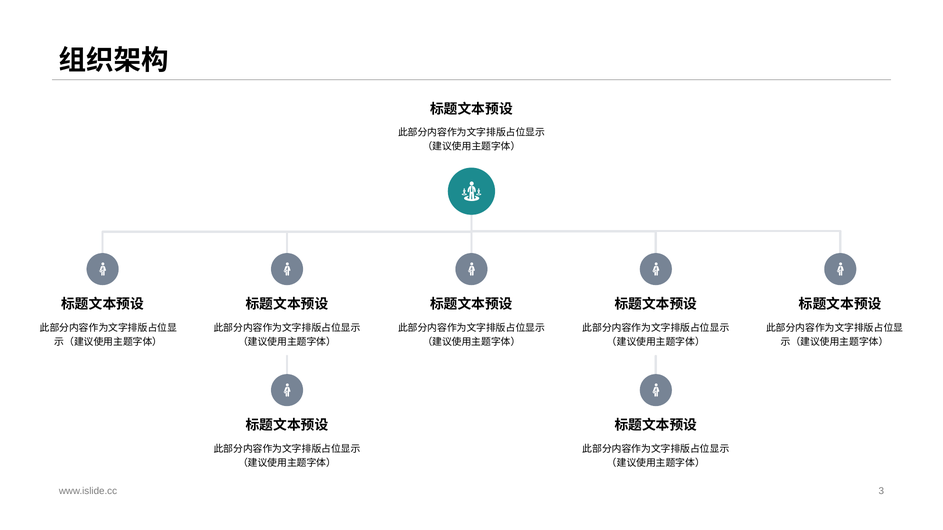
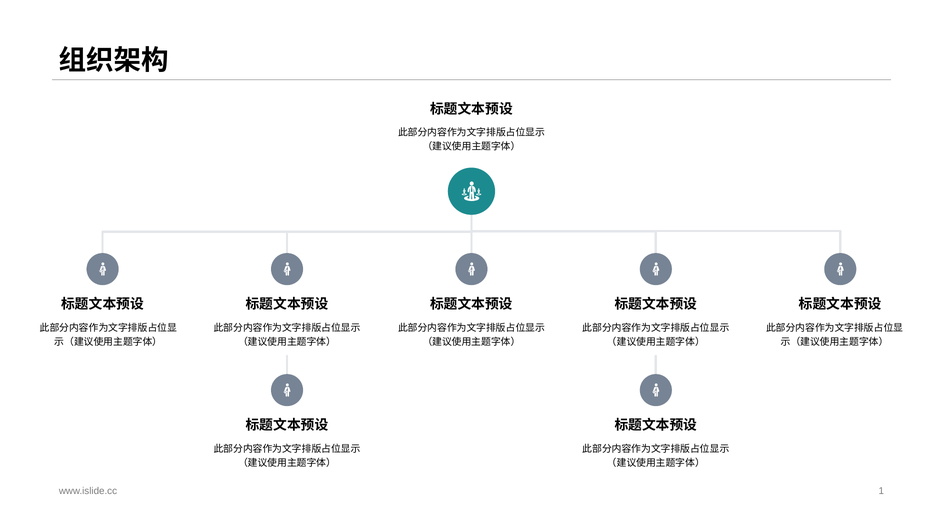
3: 3 -> 1 (881, 491)
